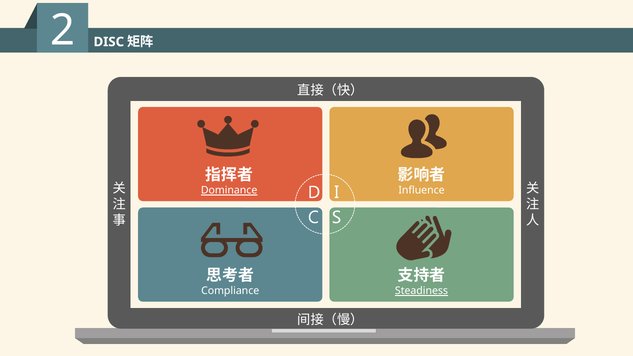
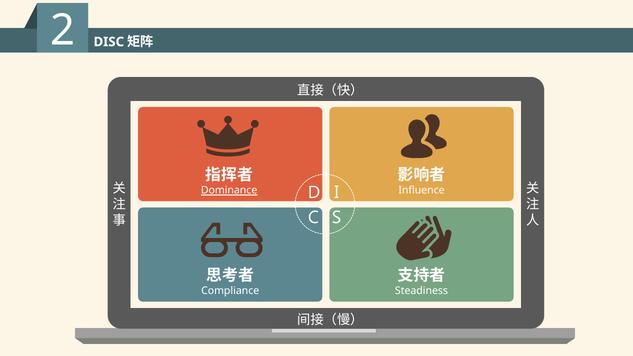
Steadiness underline: present -> none (422, 291)
